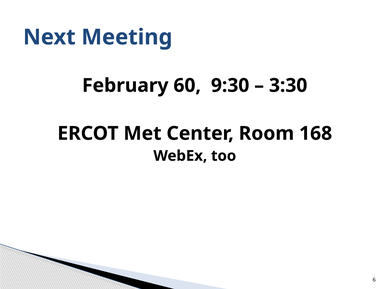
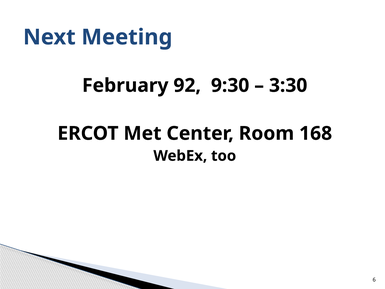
60: 60 -> 92 (187, 85)
